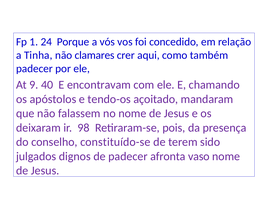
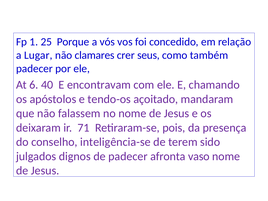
24: 24 -> 25 (46, 42)
Tinha: Tinha -> Lugar (38, 55)
aqui: aqui -> seus (148, 55)
9: 9 -> 6 (34, 85)
98: 98 -> 71 (84, 128)
constituído-se: constituído-se -> inteligência-se (115, 142)
